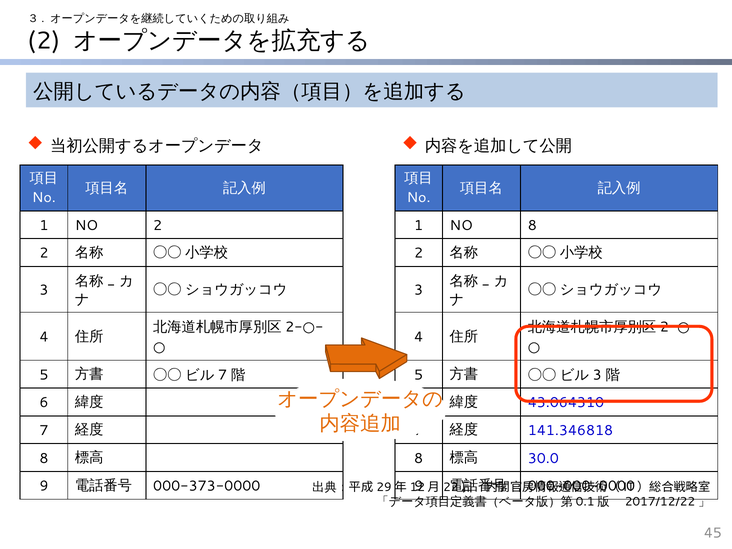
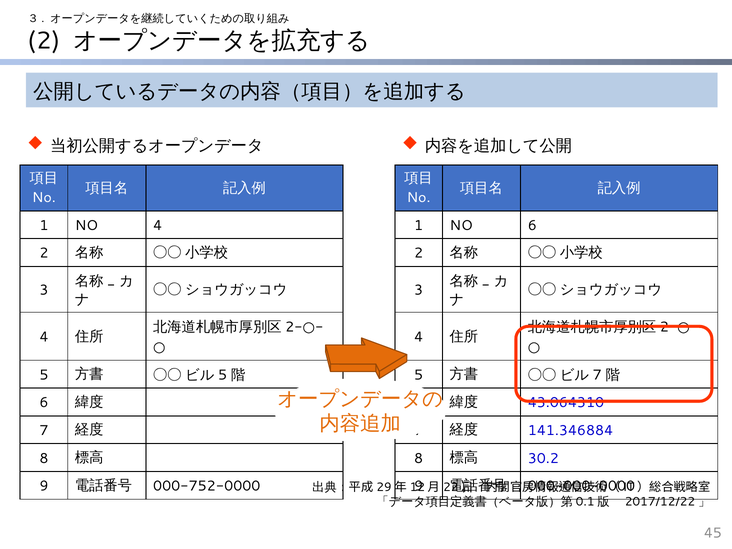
NO 2: 2 -> 4 (158, 226)
NO 8: 8 -> 6 (532, 226)
7: 7 -> 5 (223, 375)
3: 3 -> 7 (597, 375)
141.346818: 141.346818 -> 141.346884 (570, 431)
30.0: 30.0 -> 30.2 (543, 458)
000-373-0000: 000-373-0000 -> 000-752-0000 (207, 486)
